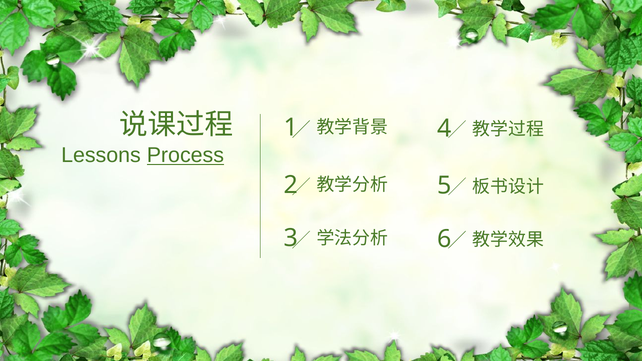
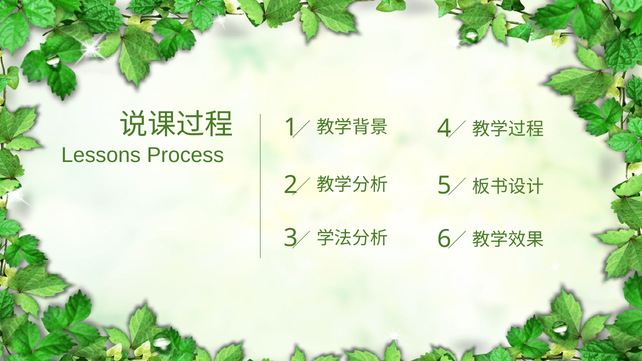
Process underline: present -> none (185, 155)
